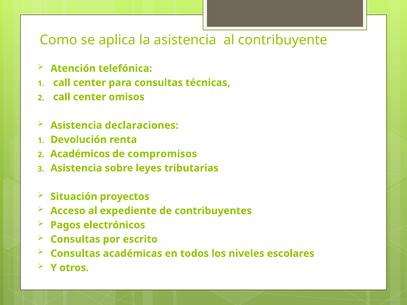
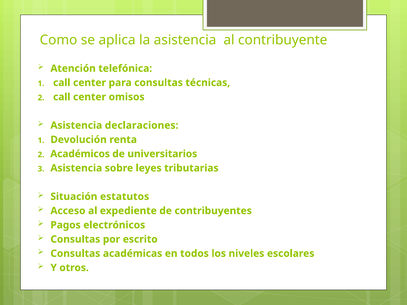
compromisos: compromisos -> universitarios (162, 154)
proyectos: proyectos -> estatutos (125, 197)
